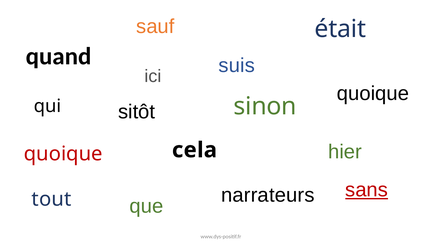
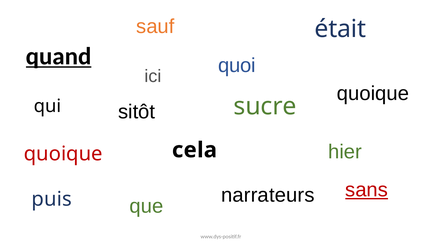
quand underline: none -> present (59, 57)
suis: suis -> quoi (237, 66)
sinon: sinon -> sucre (265, 106)
tout: tout -> puis (52, 200)
